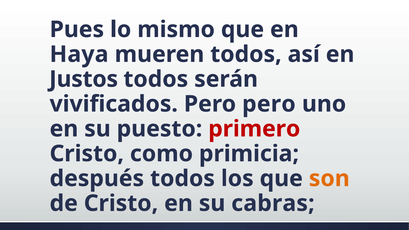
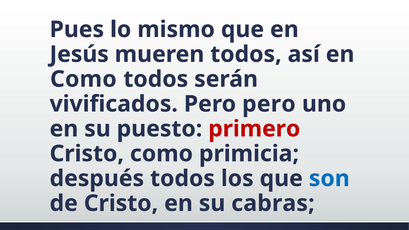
Haya: Haya -> Jesús (79, 54)
Justos: Justos -> Como (83, 79)
son colour: orange -> blue (329, 179)
